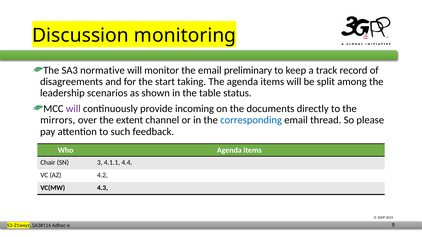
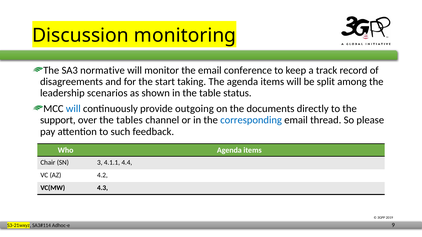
preliminary: preliminary -> conference (248, 70)
will colour: purple -> blue (73, 109)
incoming: incoming -> outgoing (194, 109)
mirrors: mirrors -> support (58, 120)
extent: extent -> tables (130, 120)
